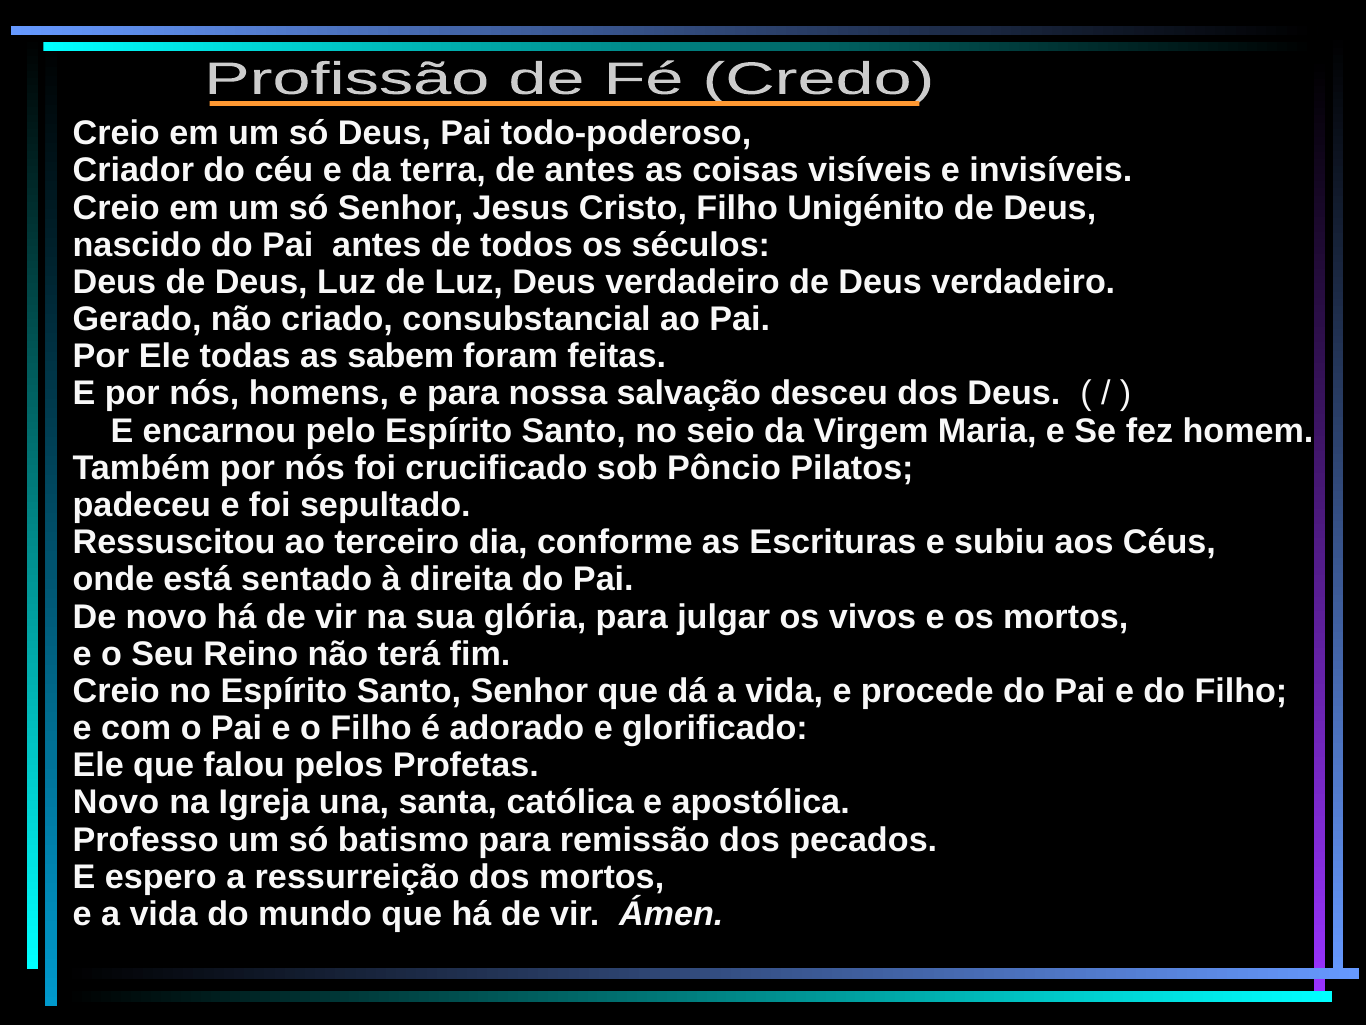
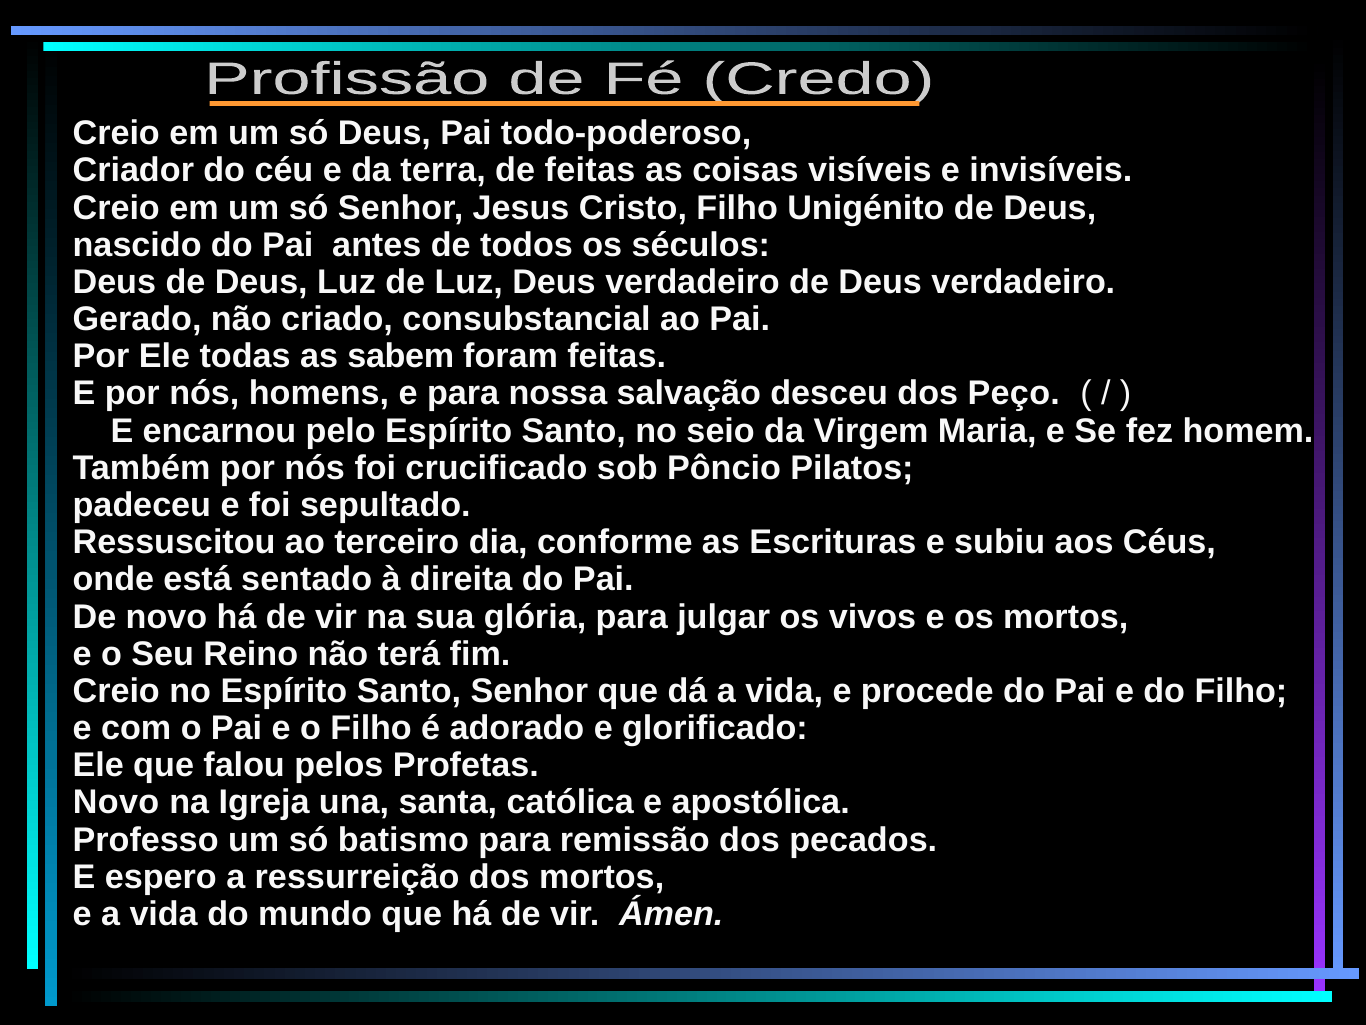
de antes: antes -> feitas (590, 171)
dos Deus: Deus -> Peço (1014, 393)
